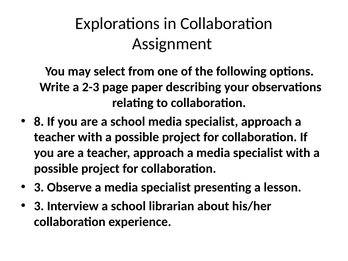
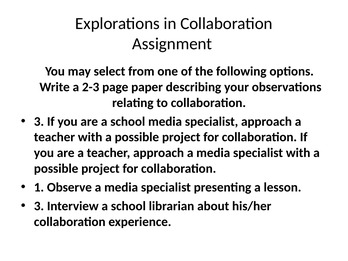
8: 8 -> 3 (39, 122)
3: 3 -> 1 (39, 187)
